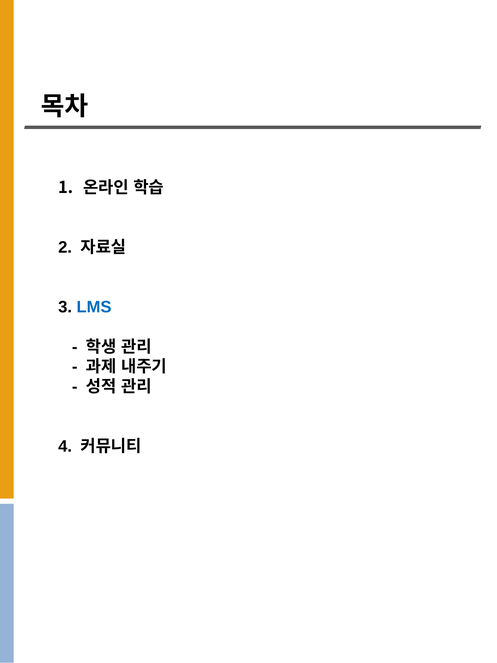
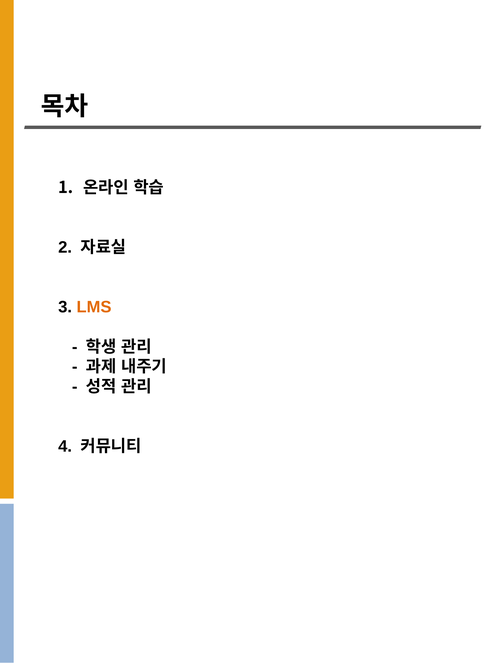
LMS colour: blue -> orange (94, 307)
